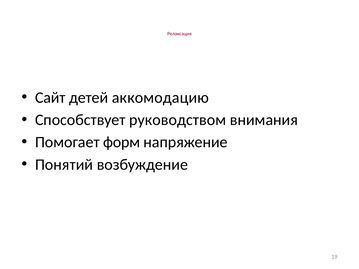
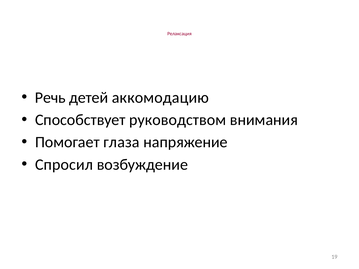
Сайт: Сайт -> Речь (50, 98)
форм: форм -> глаза (121, 142)
Понятий: Понятий -> Спросил (64, 165)
